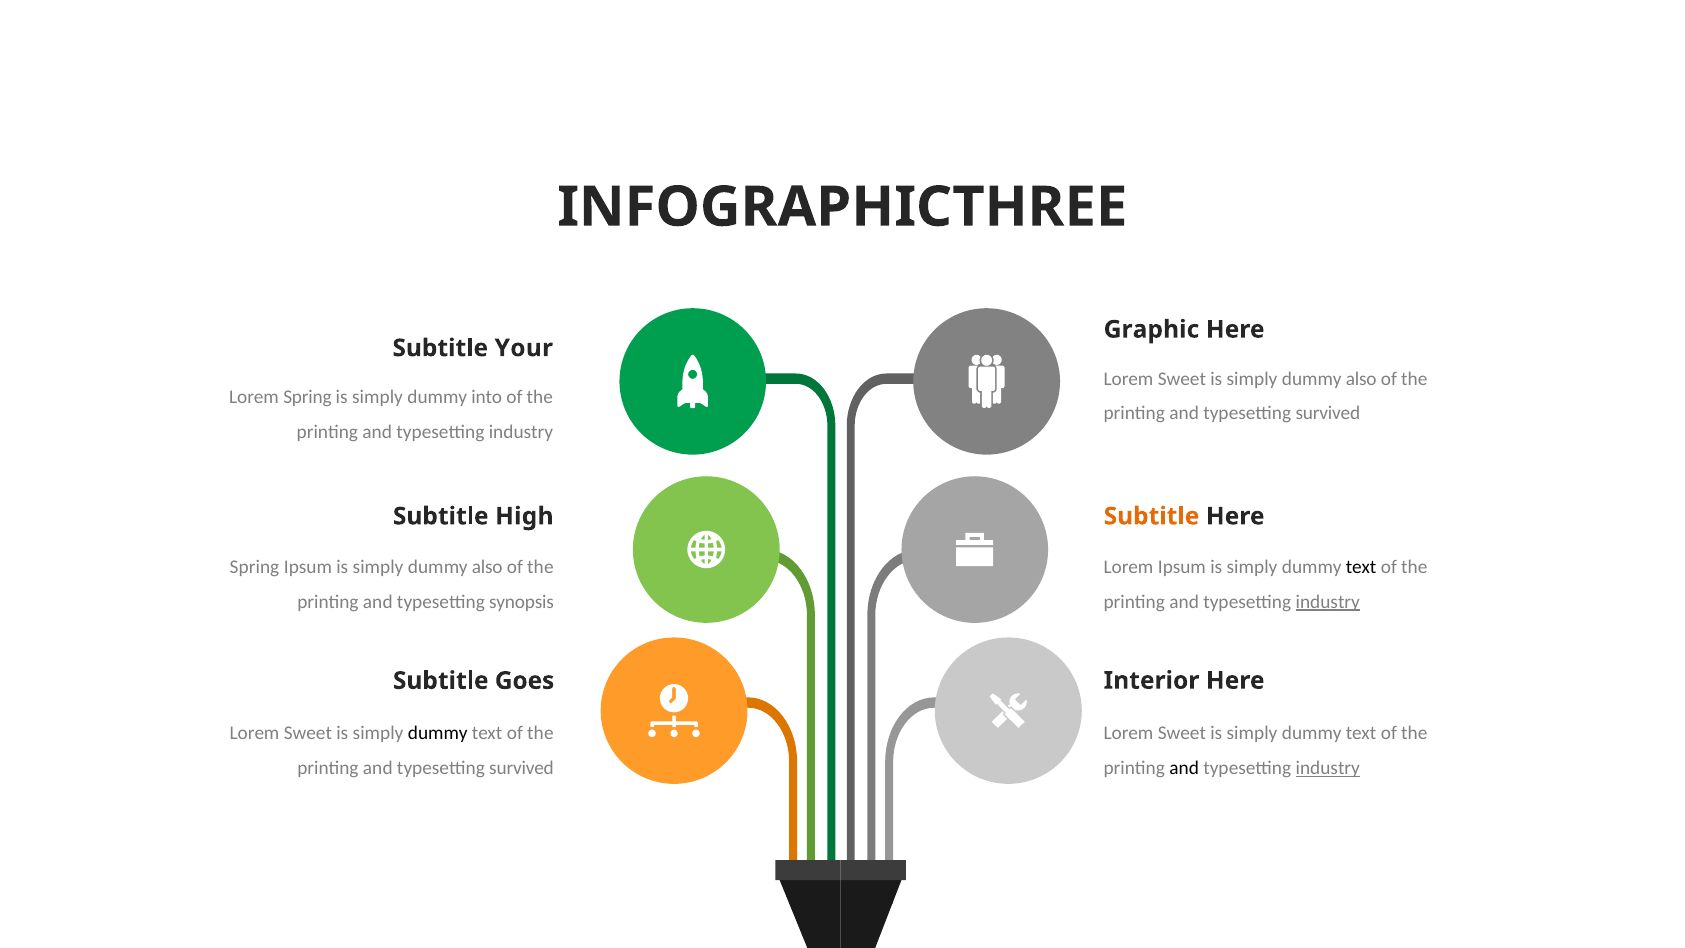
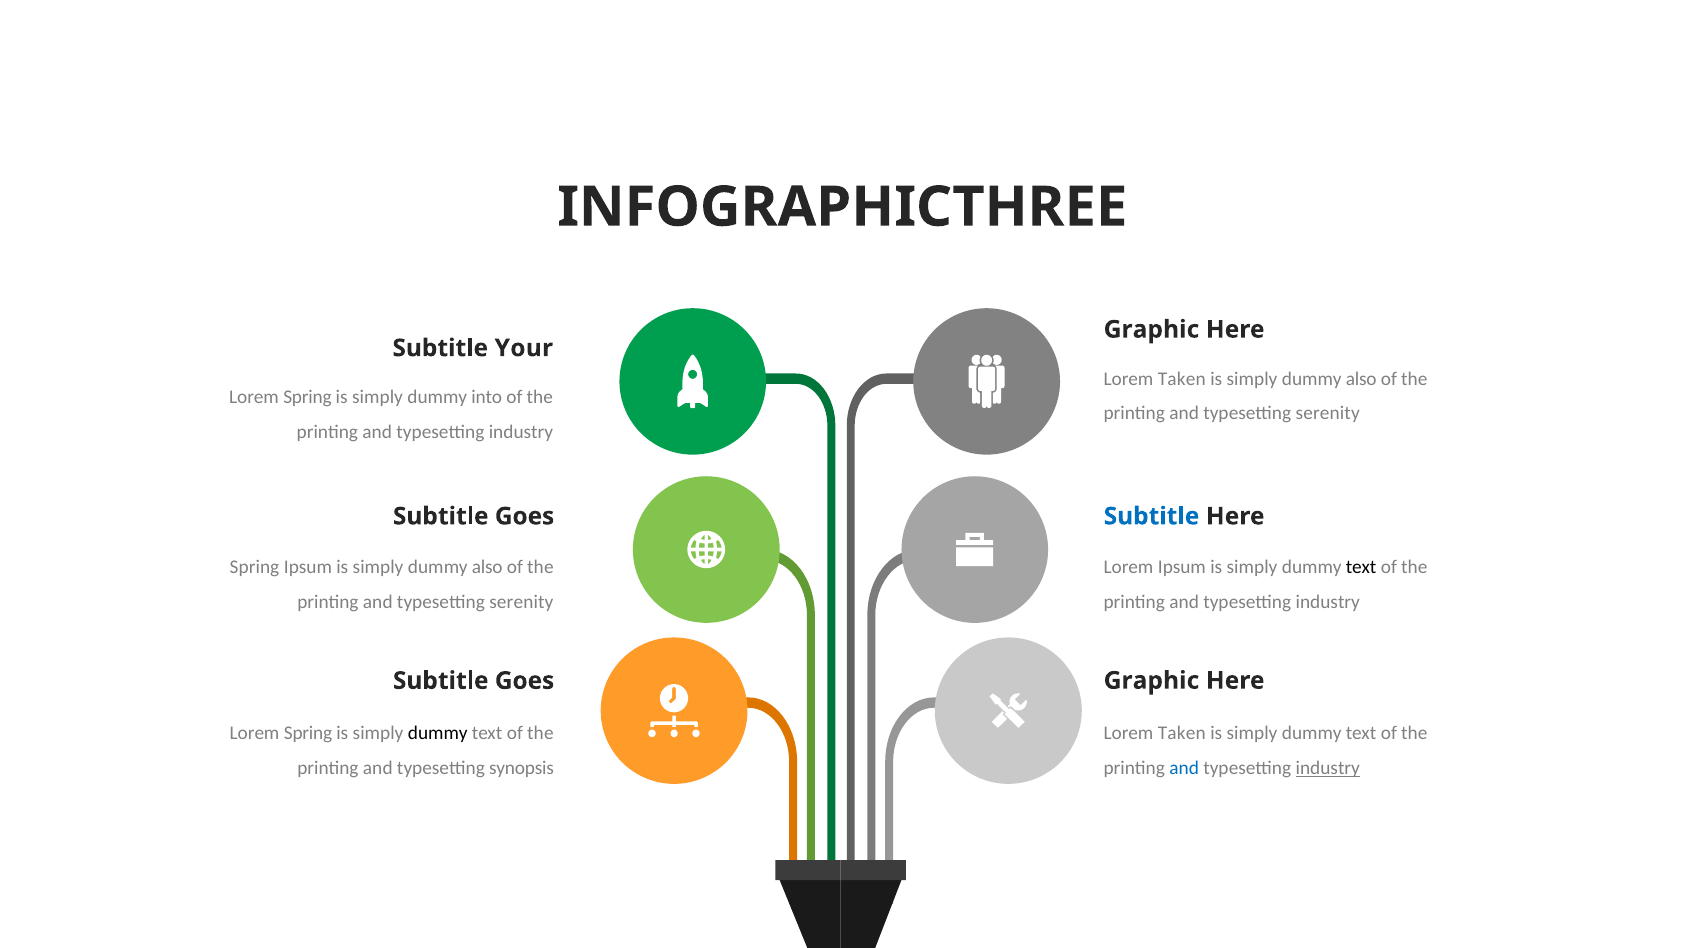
Sweet: Sweet -> Taken (1182, 379)
survived: survived -> serenity (1328, 413)
High: High -> Goes (525, 516)
Subtitle colour: orange -> blue (1152, 516)
synopsis: synopsis -> serenity (521, 602)
industry underline: present -> none (1328, 602)
Interior: Interior -> Graphic (1151, 680)
Sweet: Sweet -> Taken (1182, 733)
Sweet: Sweet -> Spring (308, 733)
and colour: black -> blue (1184, 768)
survived: survived -> synopsis (522, 768)
